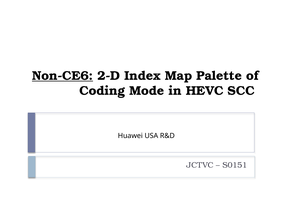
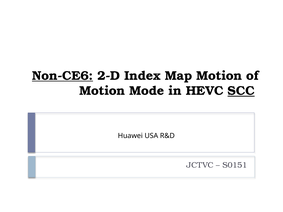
Map Palette: Palette -> Motion (219, 76)
Coding: Coding -> Motion (102, 91)
SCC underline: none -> present (241, 91)
